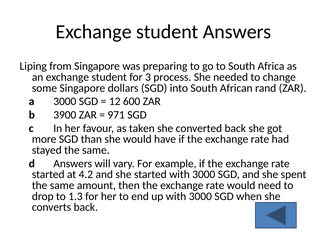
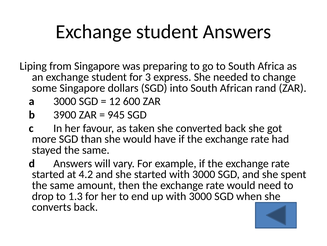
process: process -> express (172, 77)
971: 971 -> 945 (116, 115)
